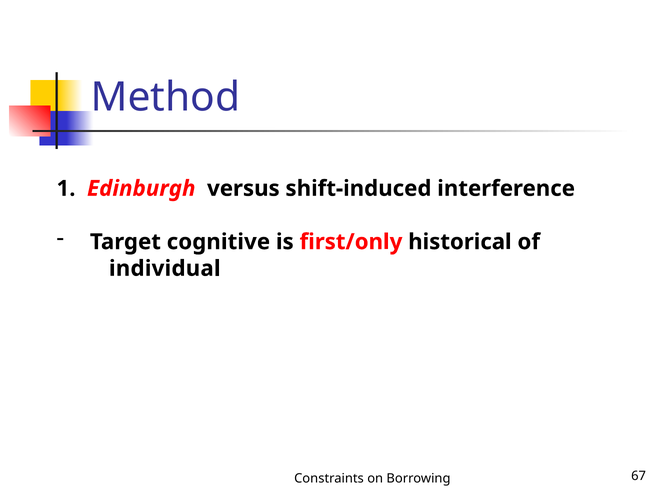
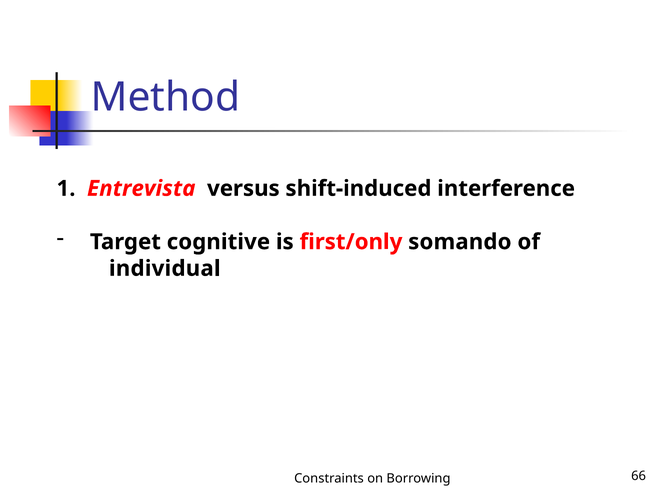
Edinburgh: Edinburgh -> Entrevista (141, 189)
historical: historical -> somando (460, 242)
67: 67 -> 66 (639, 476)
